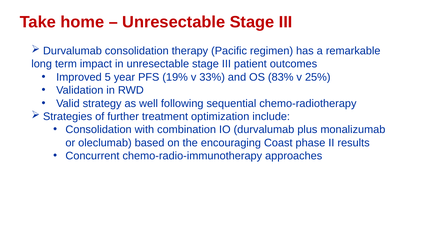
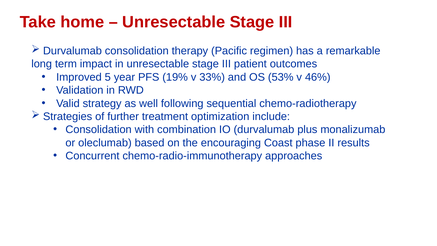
83%: 83% -> 53% (281, 77)
25%: 25% -> 46% (318, 77)
